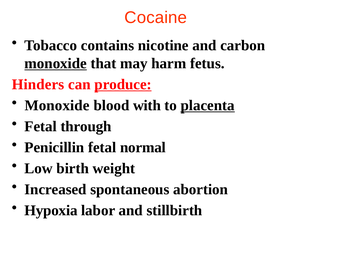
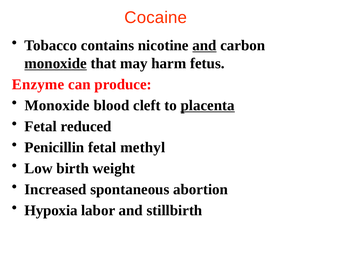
and underline: none -> present (204, 45)
Hinders: Hinders -> Enzyme (38, 84)
produce underline: present -> none (123, 84)
with: with -> cleft (147, 105)
through: through -> reduced (86, 126)
normal: normal -> methyl (143, 147)
